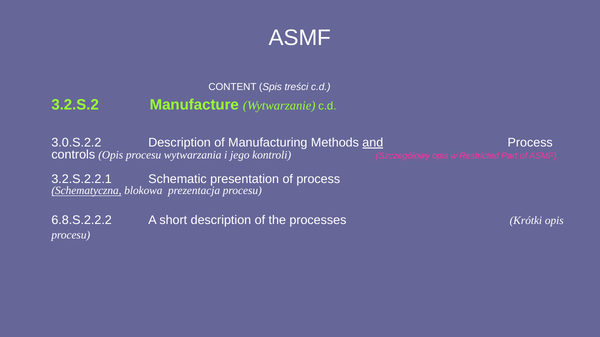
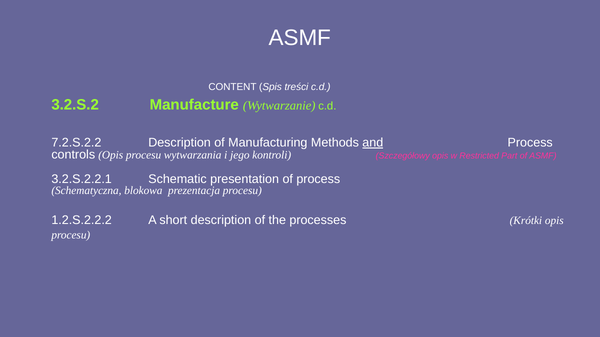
3.0.S.2.2: 3.0.S.2.2 -> 7.2.S.2.2 (76, 143)
Schematyczna underline: present -> none (86, 191)
6.8.S.2.2.2: 6.8.S.2.2.2 -> 1.2.S.2.2.2 (82, 220)
